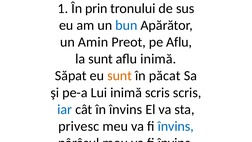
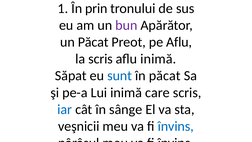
bun colour: blue -> purple (126, 25)
un Amin: Amin -> Păcat (93, 42)
la sunt: sunt -> scris (101, 59)
sunt colour: orange -> blue (120, 76)
inimă scris: scris -> care (157, 92)
în învins: învins -> sânge (126, 109)
privesc: privesc -> veşnicii (79, 126)
